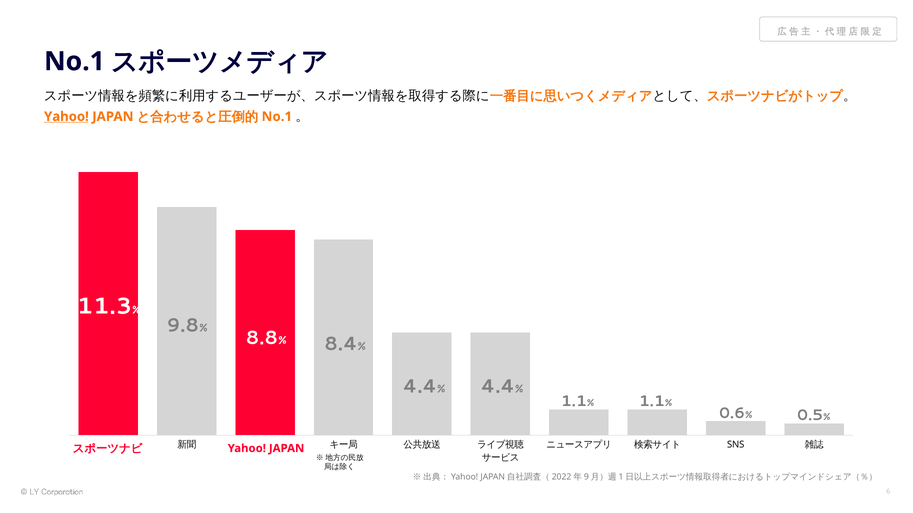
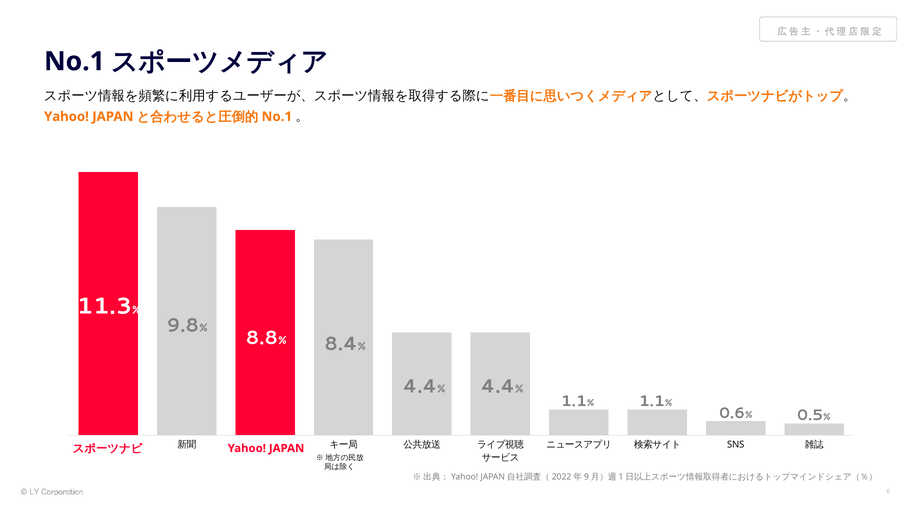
Yahoo underline: present -> none (66, 117)
